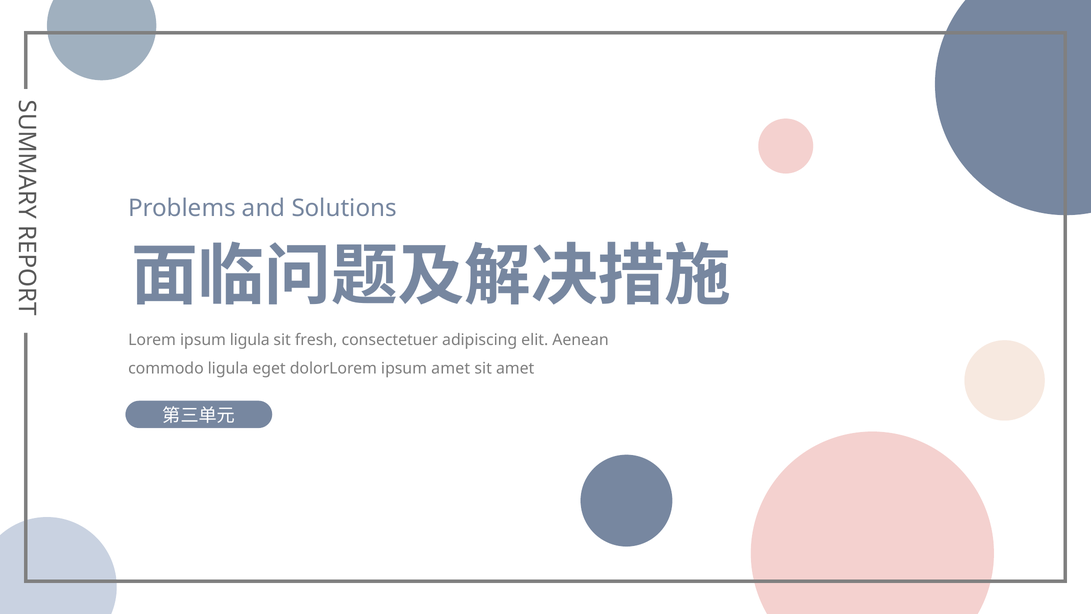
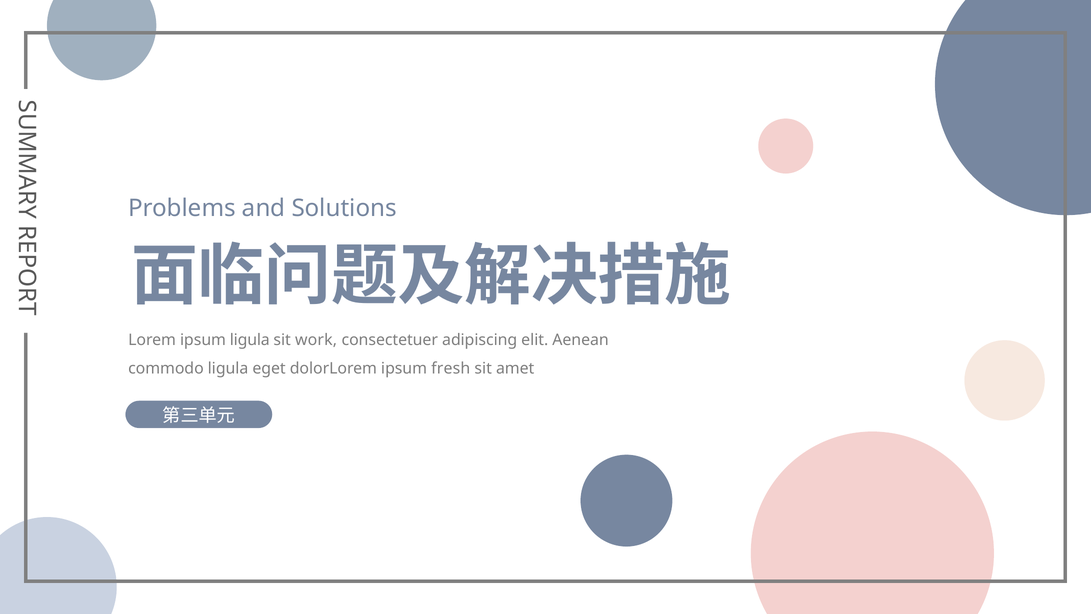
fresh: fresh -> work (316, 340)
ipsum amet: amet -> fresh (451, 369)
